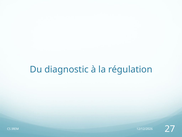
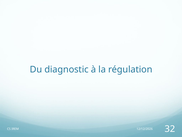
27: 27 -> 32 (170, 128)
